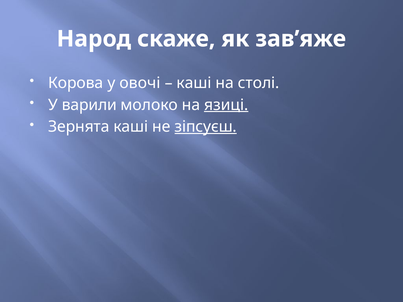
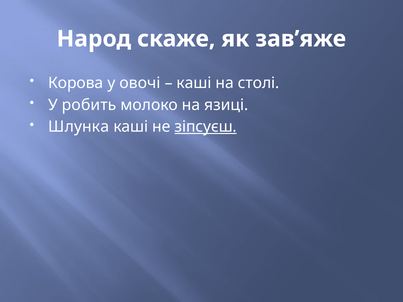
варили: варили -> робить (89, 105)
язиці underline: present -> none (226, 105)
Зернята: Зернята -> Шлунка (79, 127)
